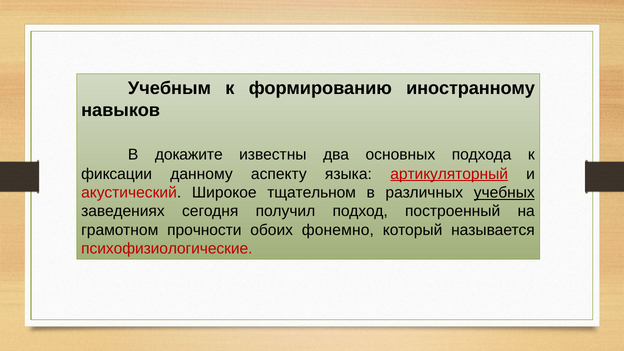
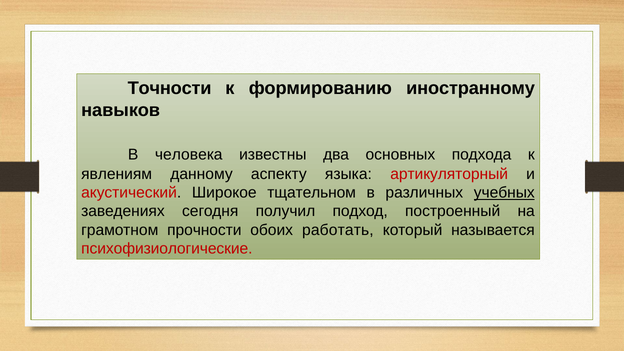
Учебным: Учебным -> Точности (170, 88)
докажите: докажите -> человека (189, 155)
фиксации: фиксации -> явлениям (117, 174)
артикуляторный underline: present -> none (449, 174)
фонемно: фонемно -> работать (338, 230)
